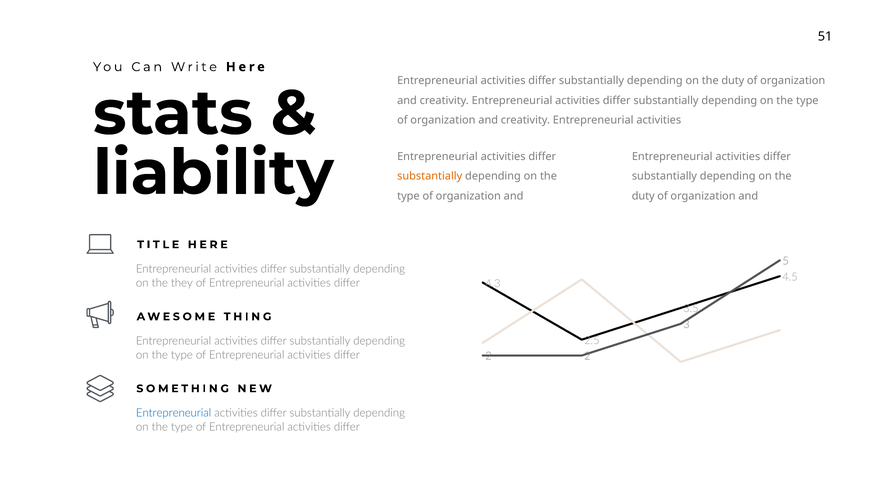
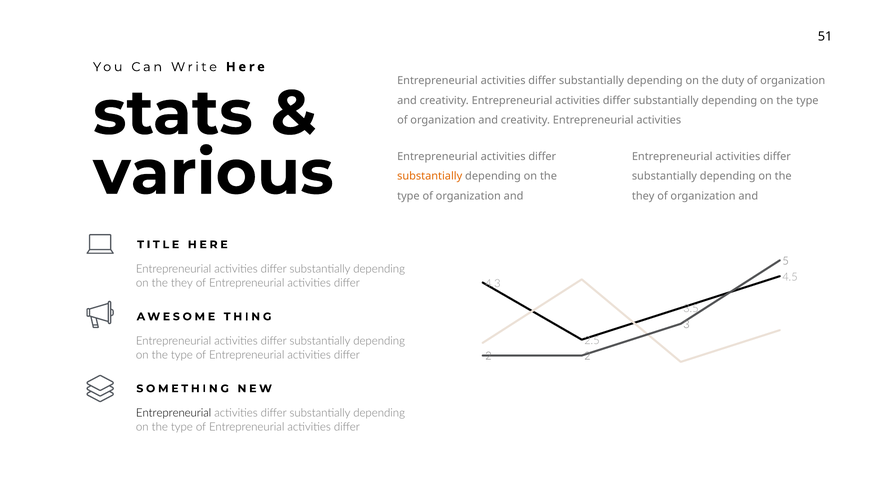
liability: liability -> various (213, 173)
duty: duty -> they (643, 196)
Entrepreneurial colour: blue -> black (174, 413)
